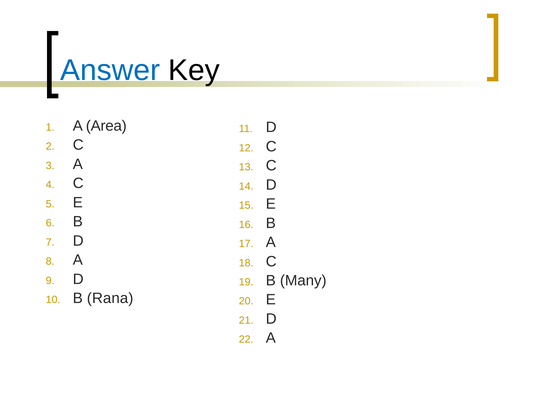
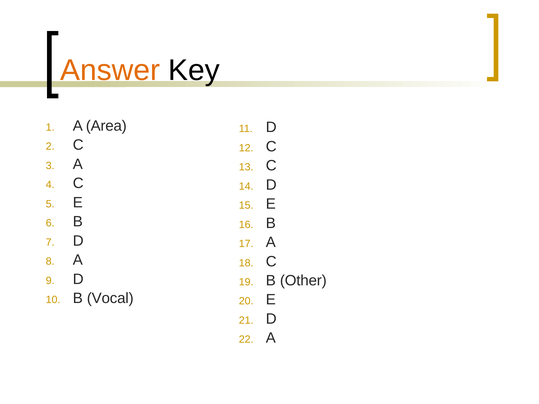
Answer colour: blue -> orange (110, 70)
Many: Many -> Other (303, 281)
Rana: Rana -> Vocal (110, 298)
